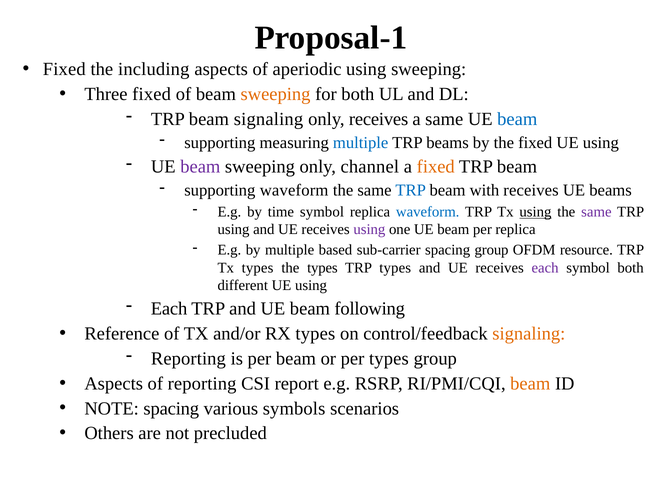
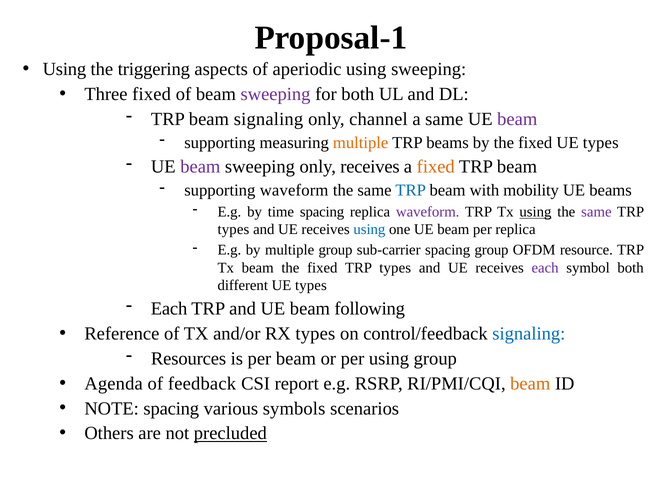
Fixed: Fixed -> Using (64, 69)
including: including -> triggering (154, 69)
sweeping colour: orange -> purple (276, 94)
only receives: receives -> channel (378, 119)
beam colour: blue -> purple (517, 119)
multiple colour: blue -> orange (361, 143)
using: using -> types (601, 143)
only channel: channel -> receives (370, 167)
with receives: receives -> mobility (531, 191)
time symbol: symbol -> spacing (322, 212)
waveform colour: blue -> purple (428, 212)
using: using -> types (233, 230)
using colour: purple -> blue (369, 230)
multiple based: based -> group (336, 250)
Tx types: types -> beam (258, 268)
types: types -> fixed (322, 268)
different UE using: using -> types (311, 286)
signaling colour: orange -> blue (529, 334)
Reporting: Reporting -> Resources (189, 359)
per types: types -> using (389, 359)
Aspects: Aspects -> Agenda (114, 384)
of reporting: reporting -> feedback (202, 384)
precluded underline: none -> present (230, 434)
